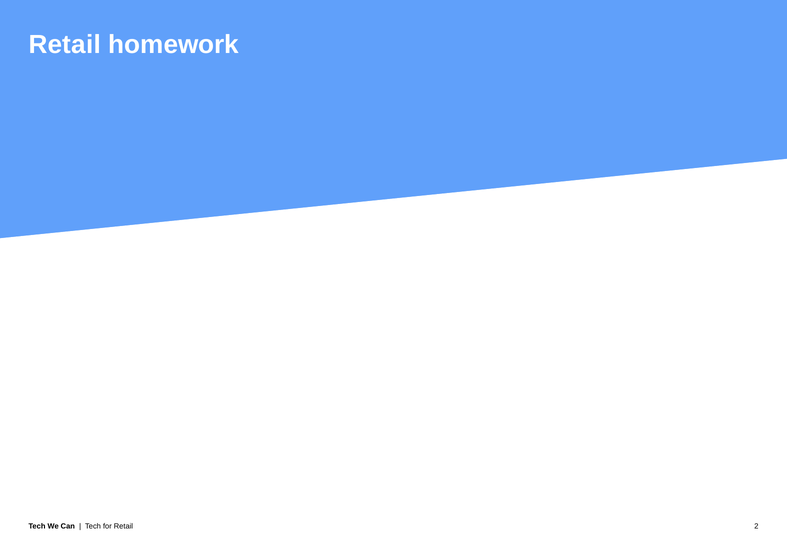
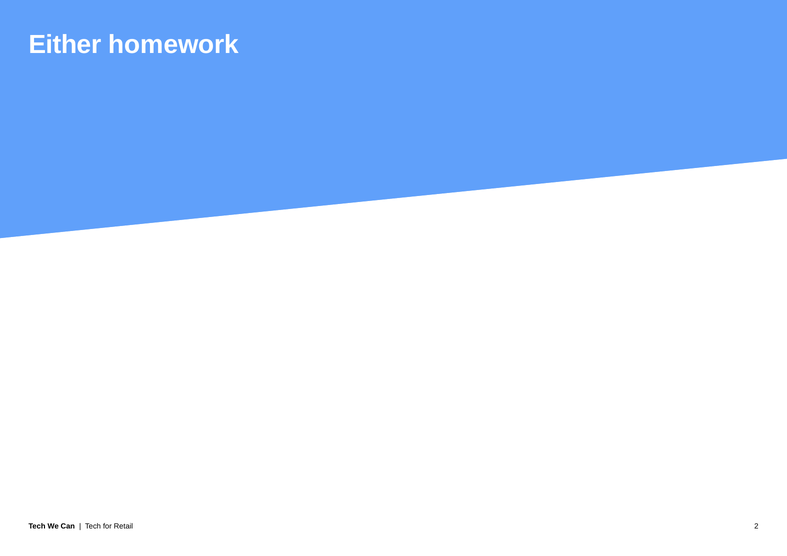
Retail: Retail -> Either (65, 44)
